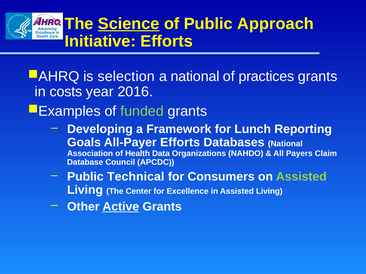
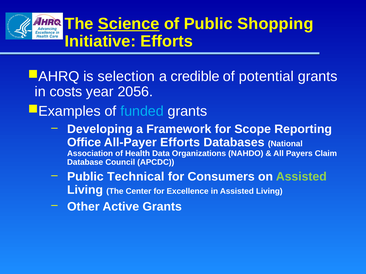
Approach: Approach -> Shopping (275, 24)
a national: national -> credible (195, 76)
practices: practices -> potential (266, 76)
2016: 2016 -> 2056 (135, 92)
funded colour: light green -> light blue (142, 111)
Lunch: Lunch -> Scope (253, 129)
Goals: Goals -> Office (84, 143)
Active underline: present -> none (121, 207)
